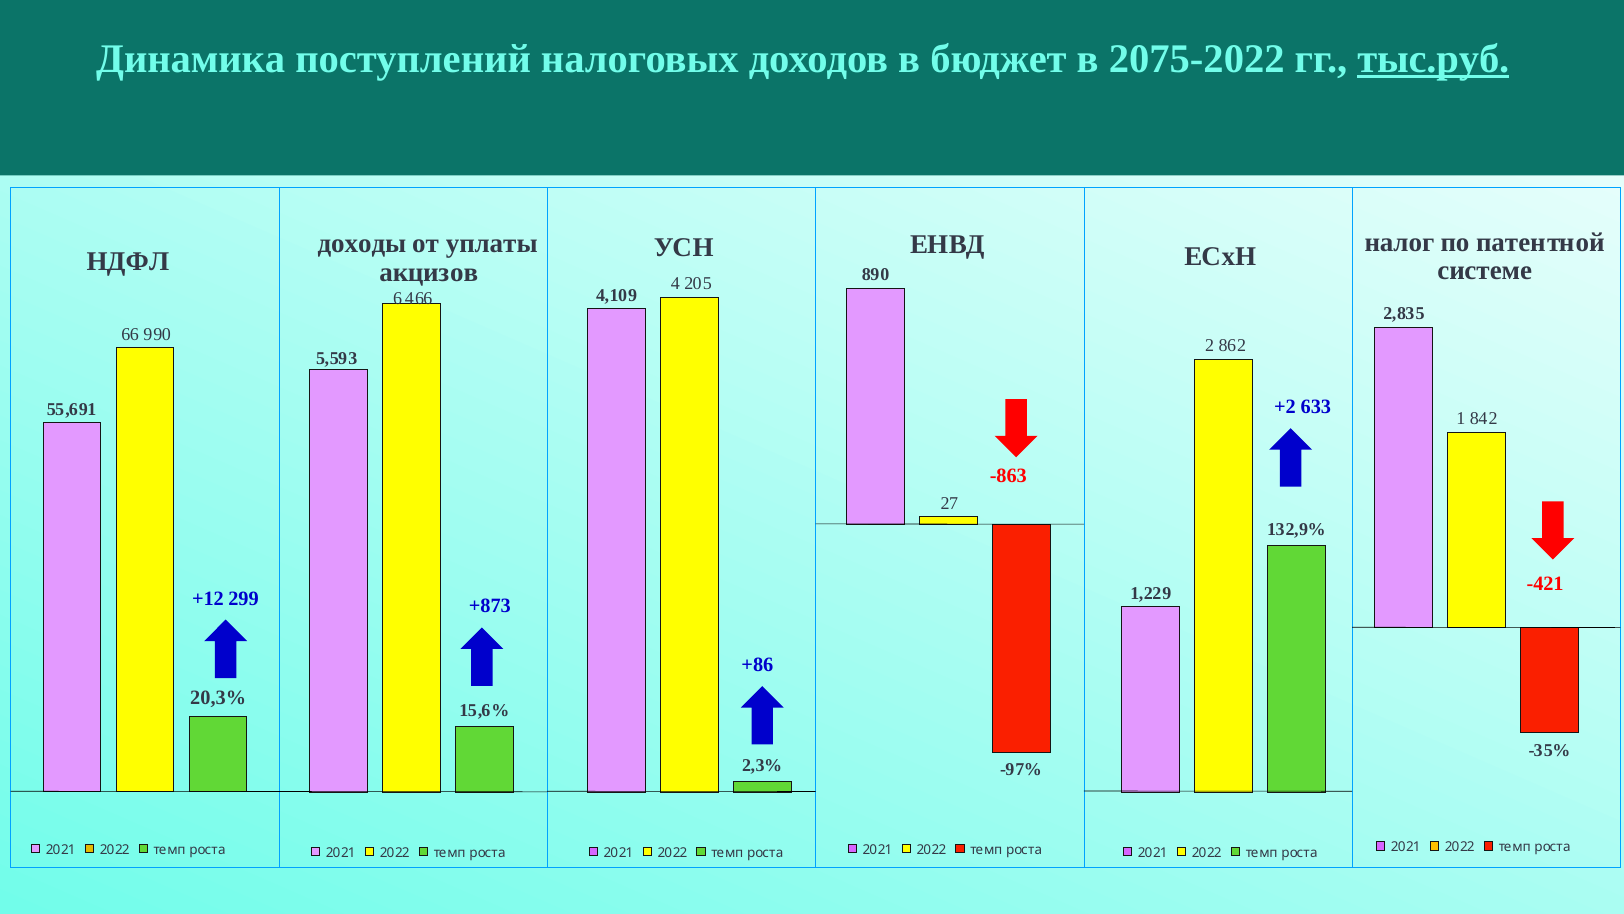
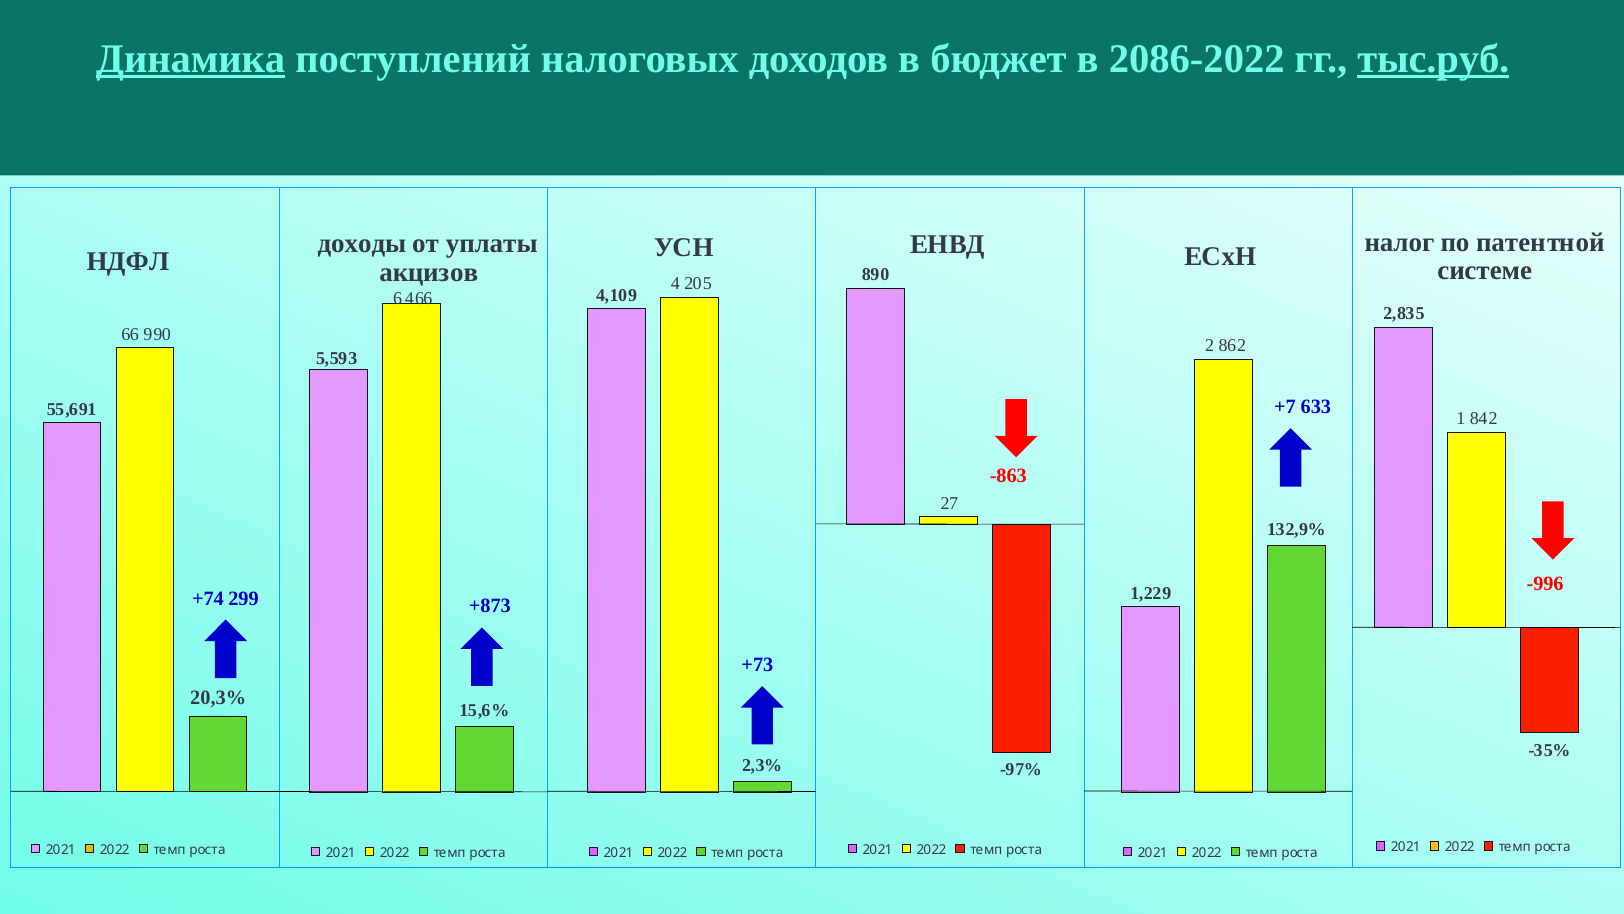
Динамика underline: none -> present (191, 59)
2075-2022: 2075-2022 -> 2086-2022 (1197, 59)
+2: +2 -> +7 (1285, 407)
-421: -421 -> -996 (1545, 583)
+12: +12 -> +74 (208, 598)
+86: +86 -> +73 (757, 665)
